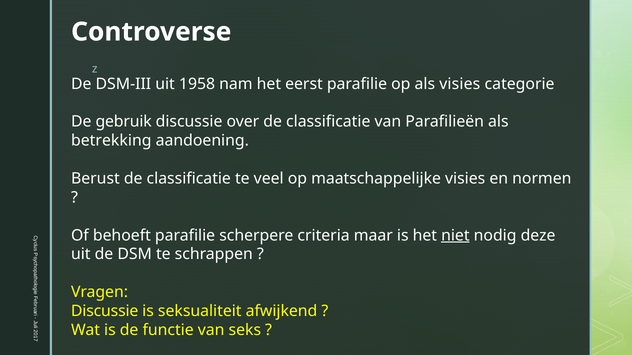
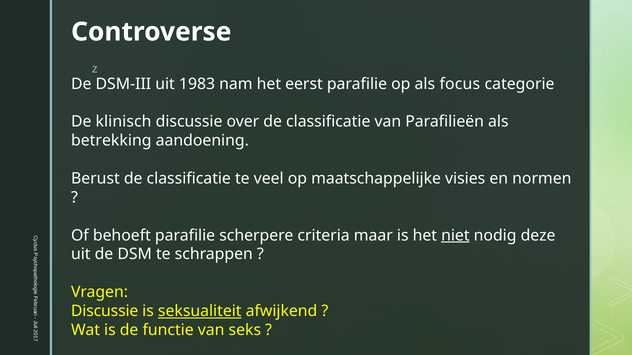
1958: 1958 -> 1983 (197, 84)
als visies: visies -> focus (460, 84)
gebruik: gebruik -> klinisch (124, 122)
seksualiteit underline: none -> present (200, 312)
